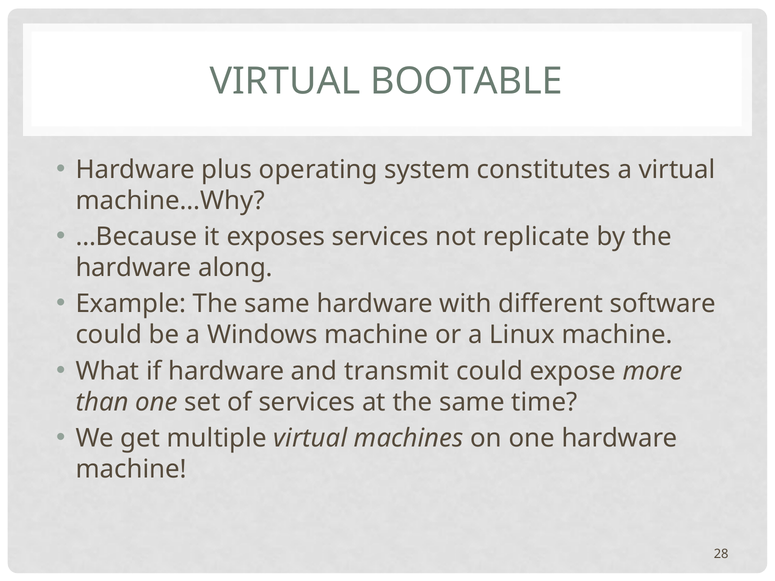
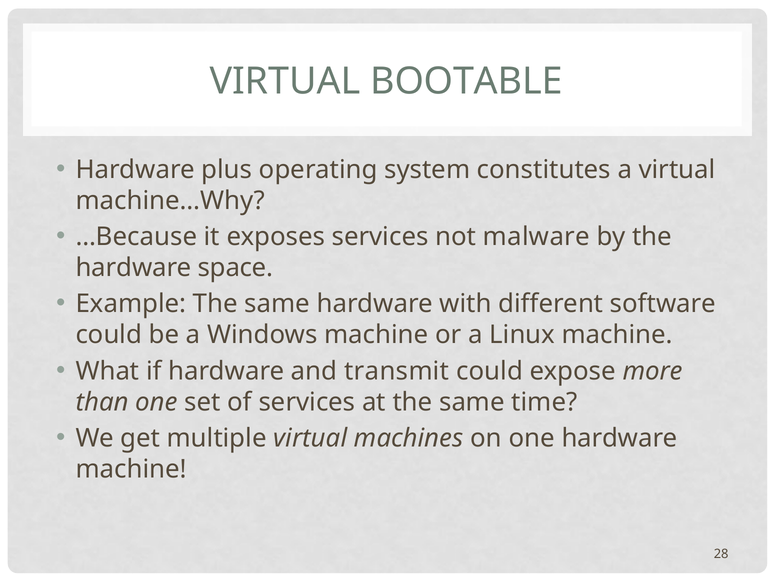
replicate: replicate -> malware (536, 237)
along: along -> space (236, 268)
